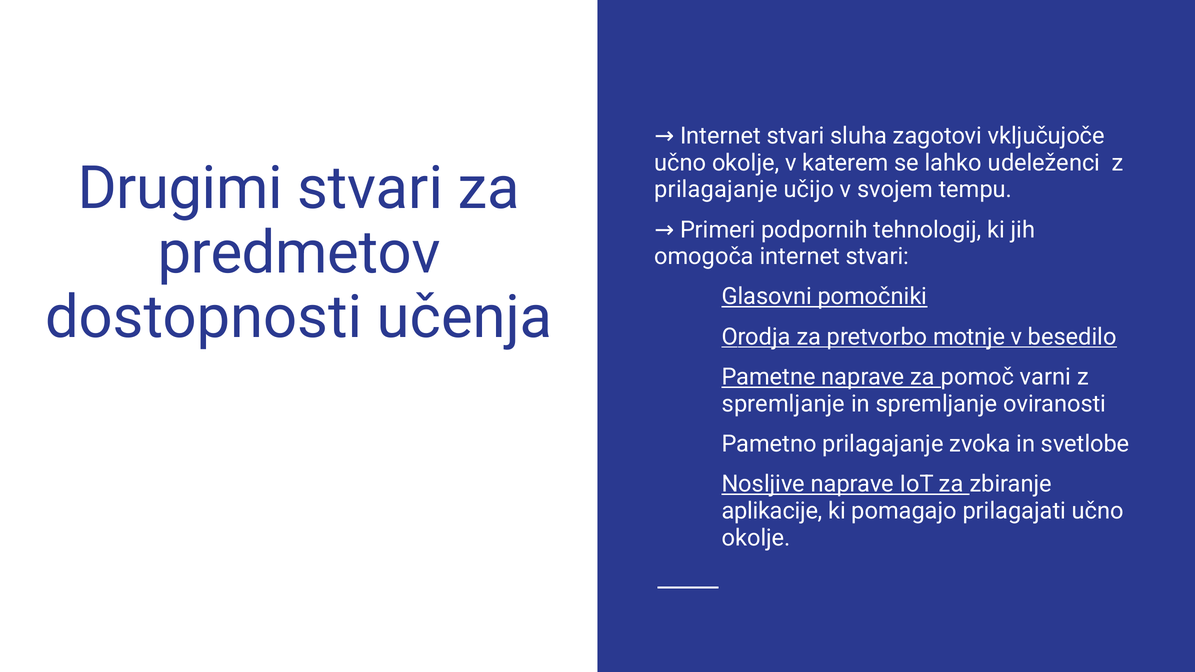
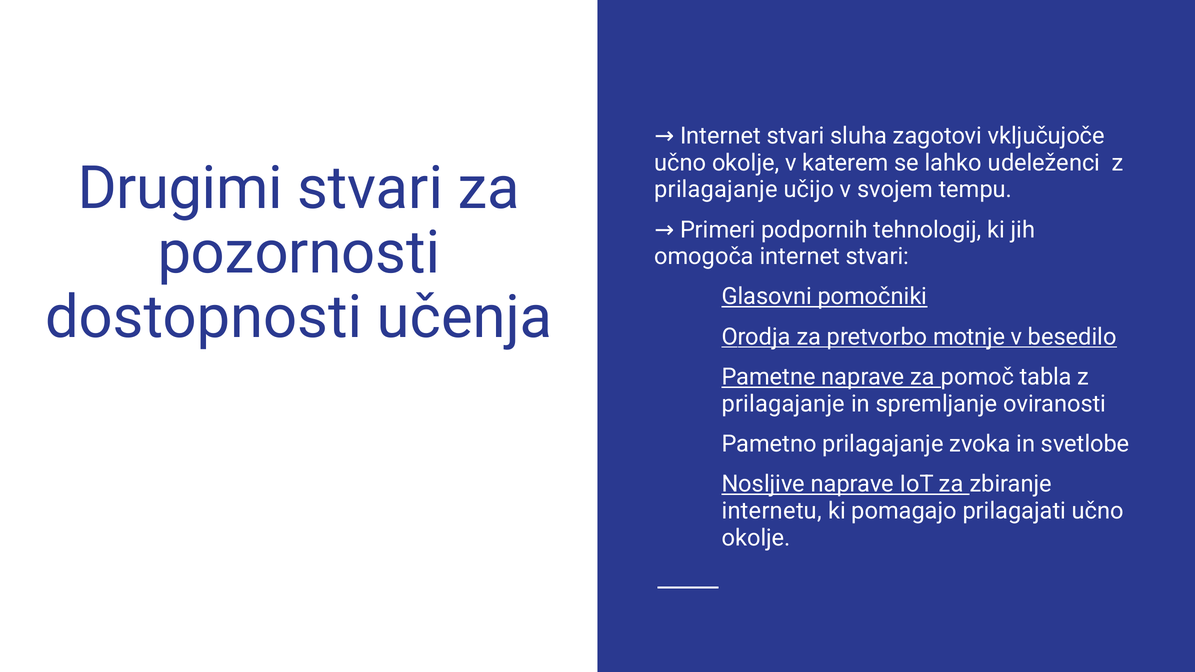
predmetov: predmetov -> pozornosti (299, 253)
varni: varni -> tabla (1046, 377)
spremljanje: spremljanje -> prilagajanje (783, 404)
aplikacije: aplikacije -> internetu (772, 511)
